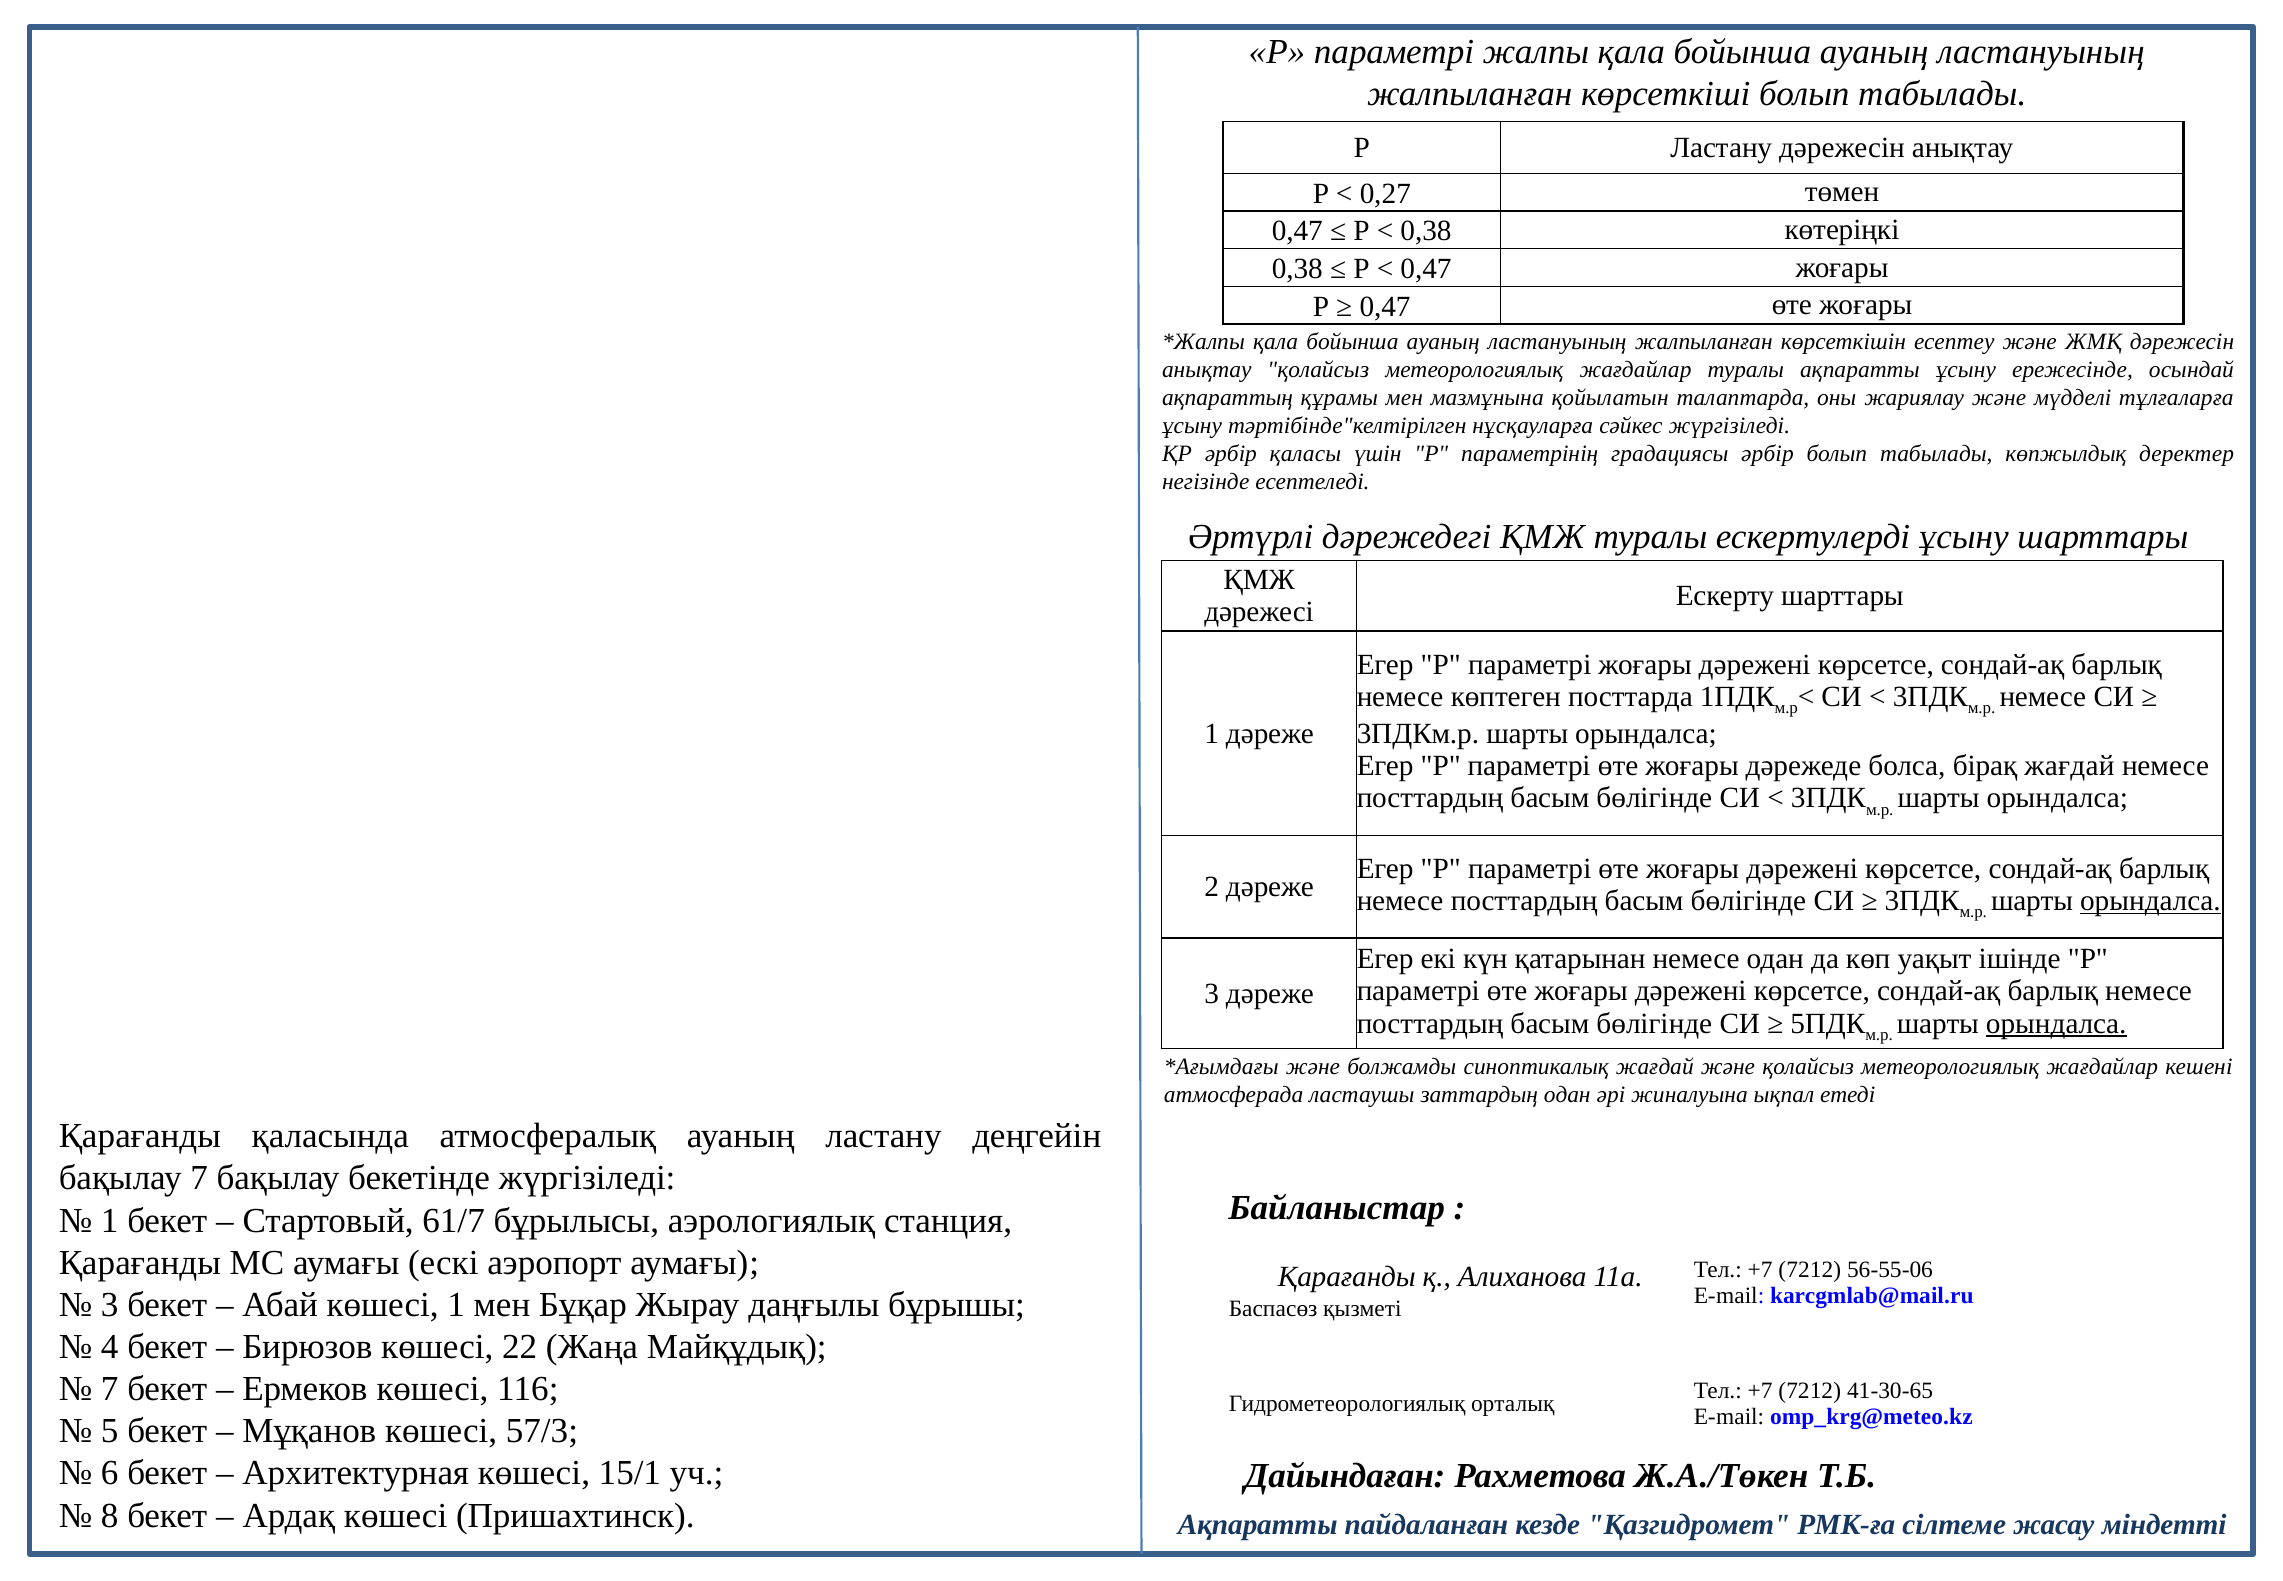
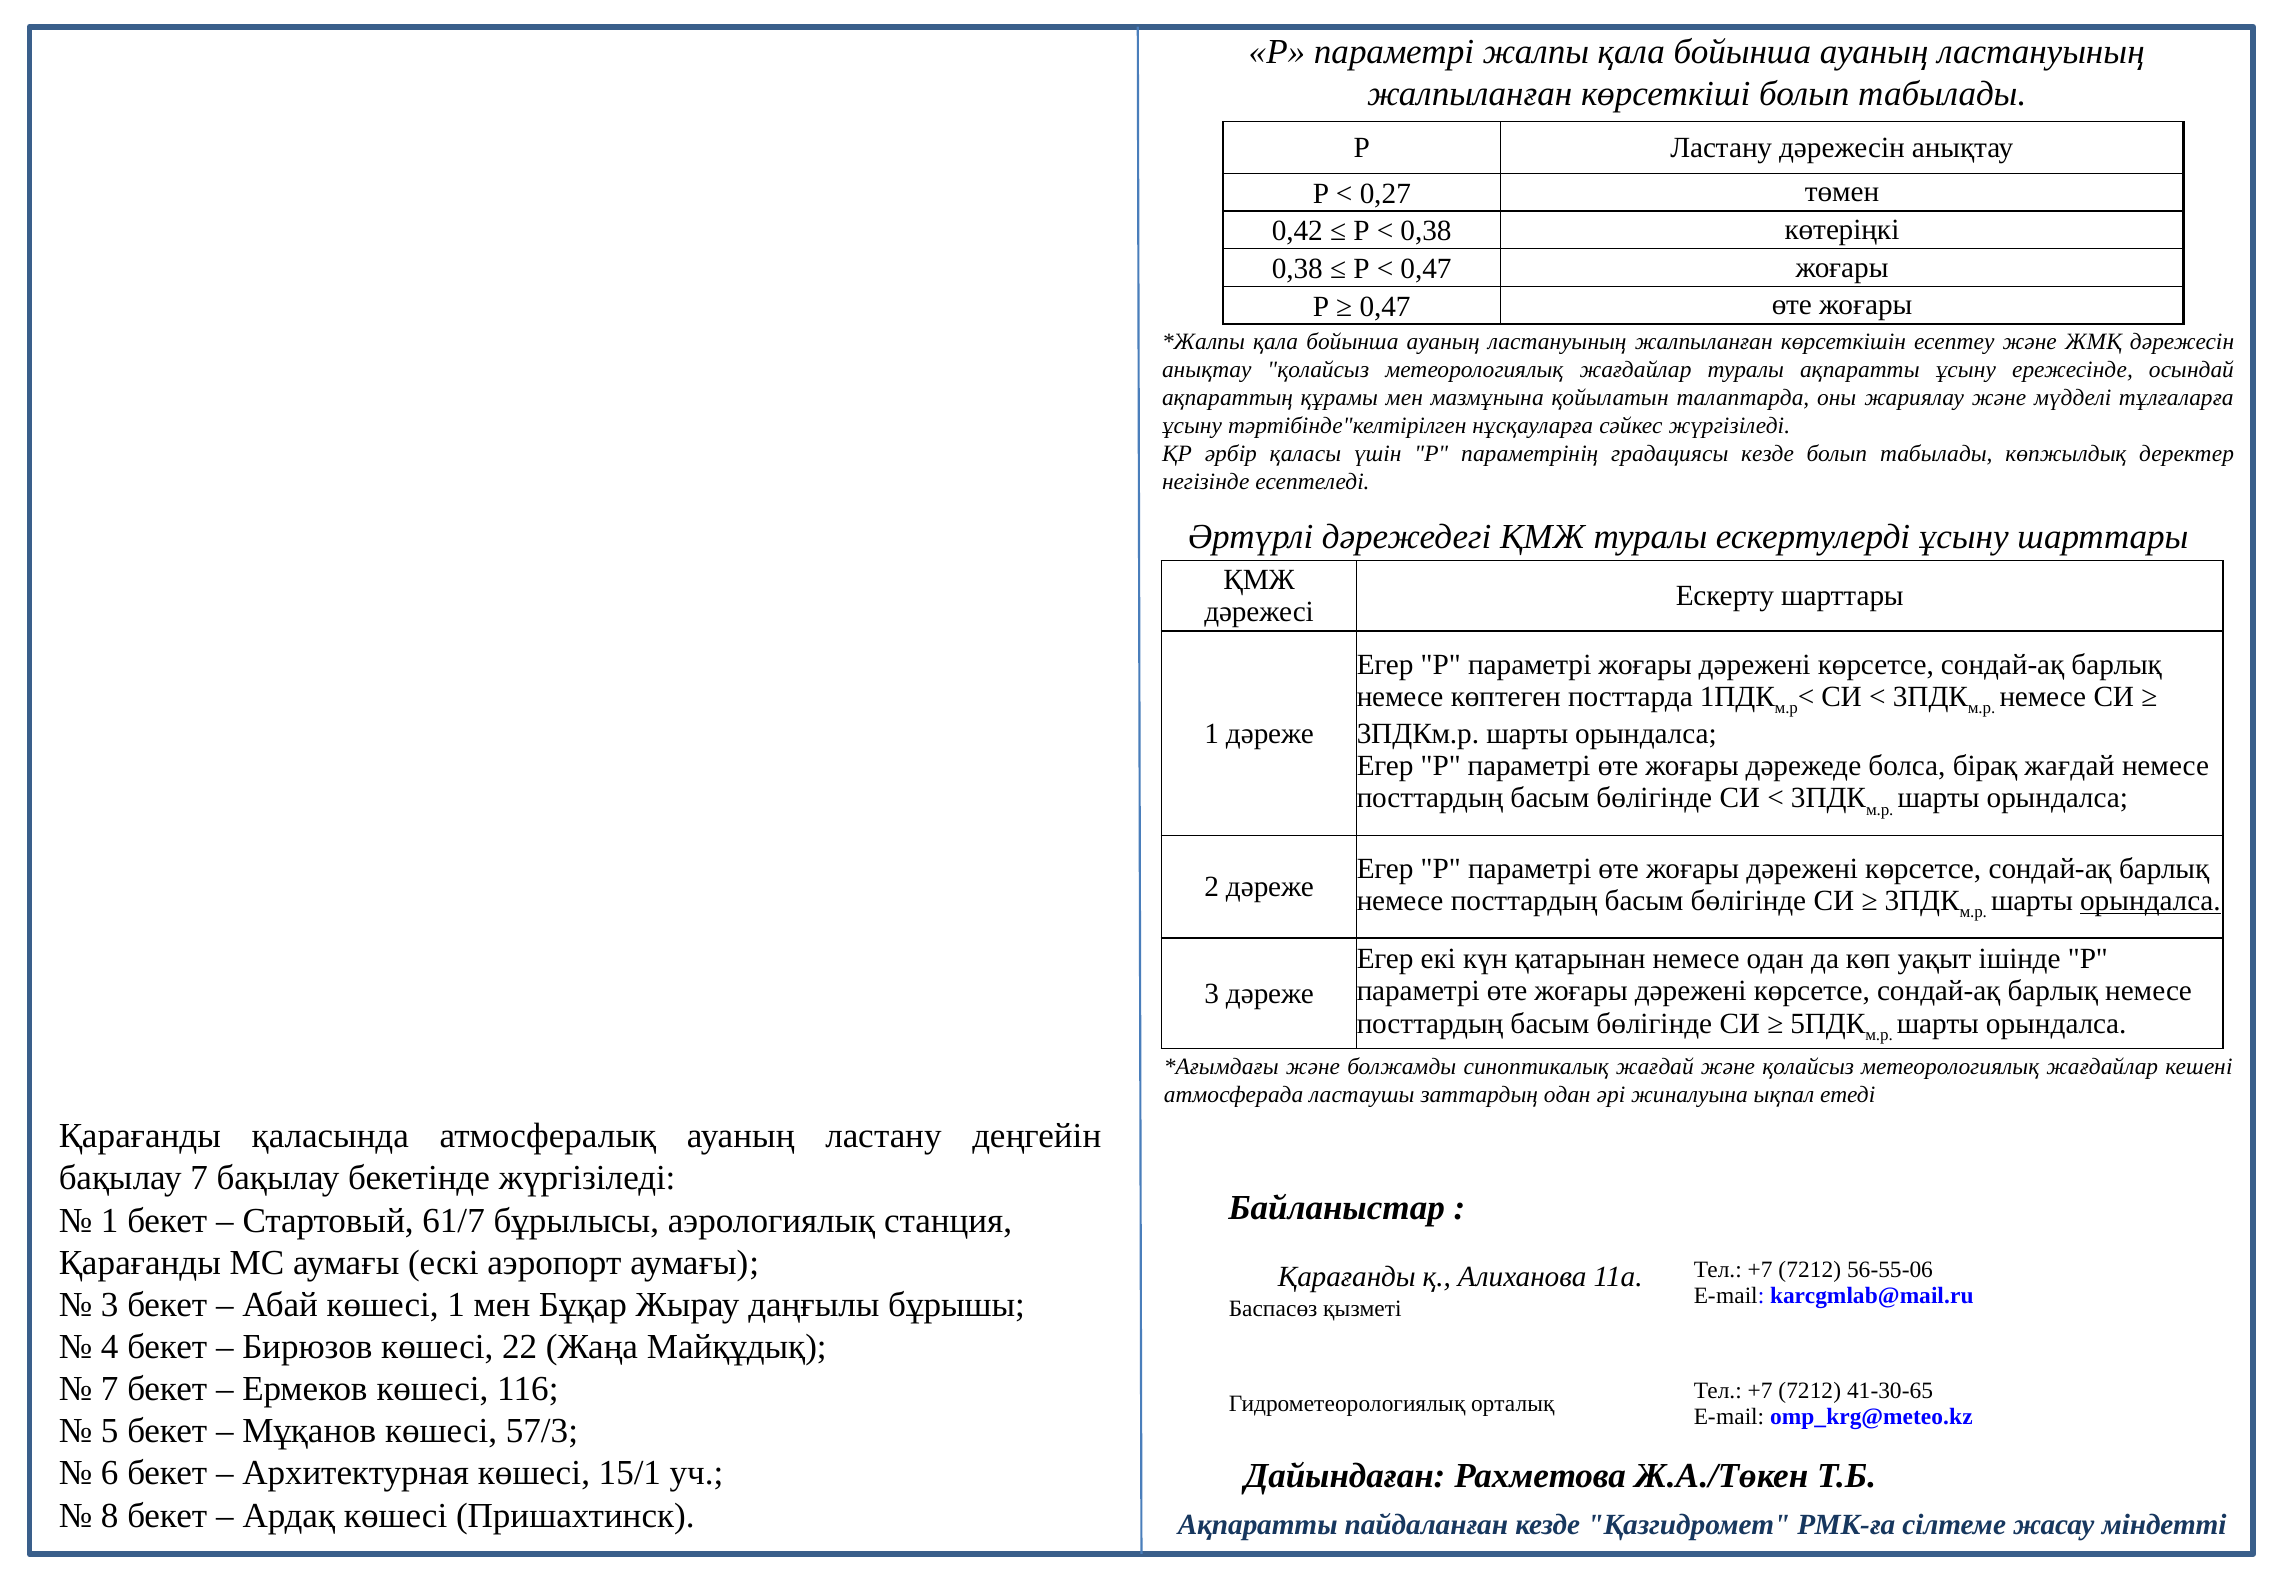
0,47: 0,47 -> 0,42 (1297, 231)
градациясы әрбір: әрбір -> кезде (1768, 453)
орындалса underline: present -> none (2056, 1023)
